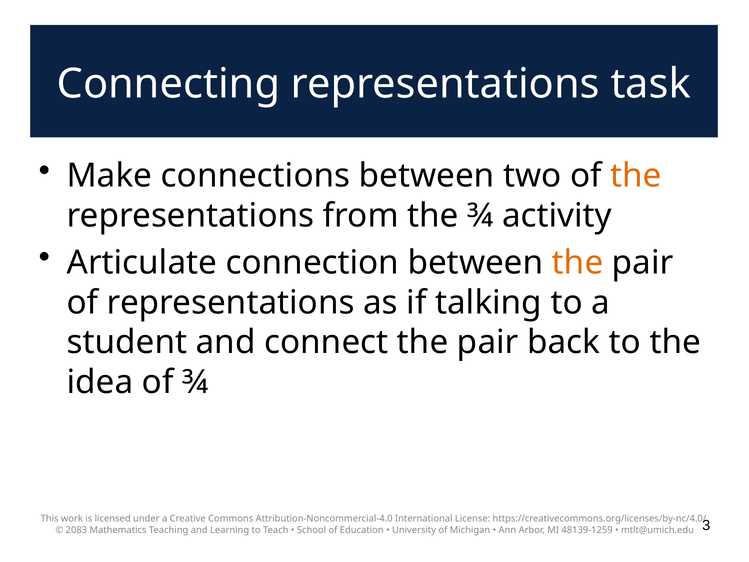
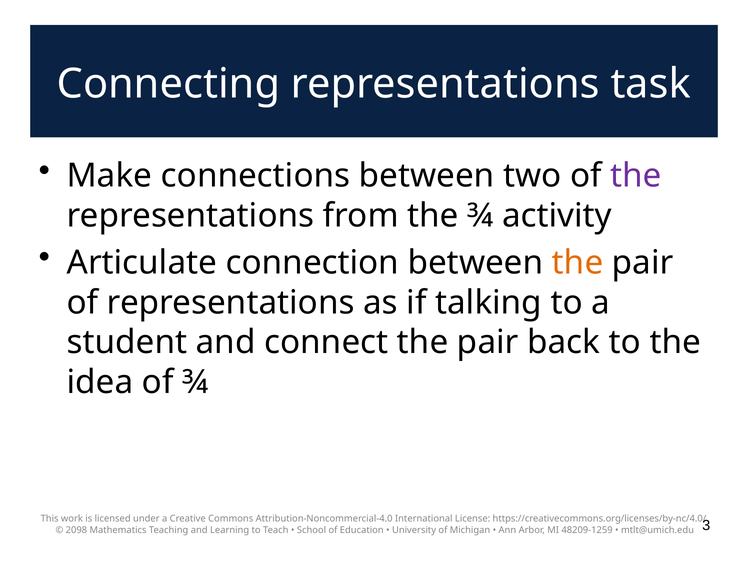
the colour: orange -> purple (636, 176)
2083: 2083 -> 2098 (76, 530)
48139-1259: 48139-1259 -> 48209-1259 (587, 530)
